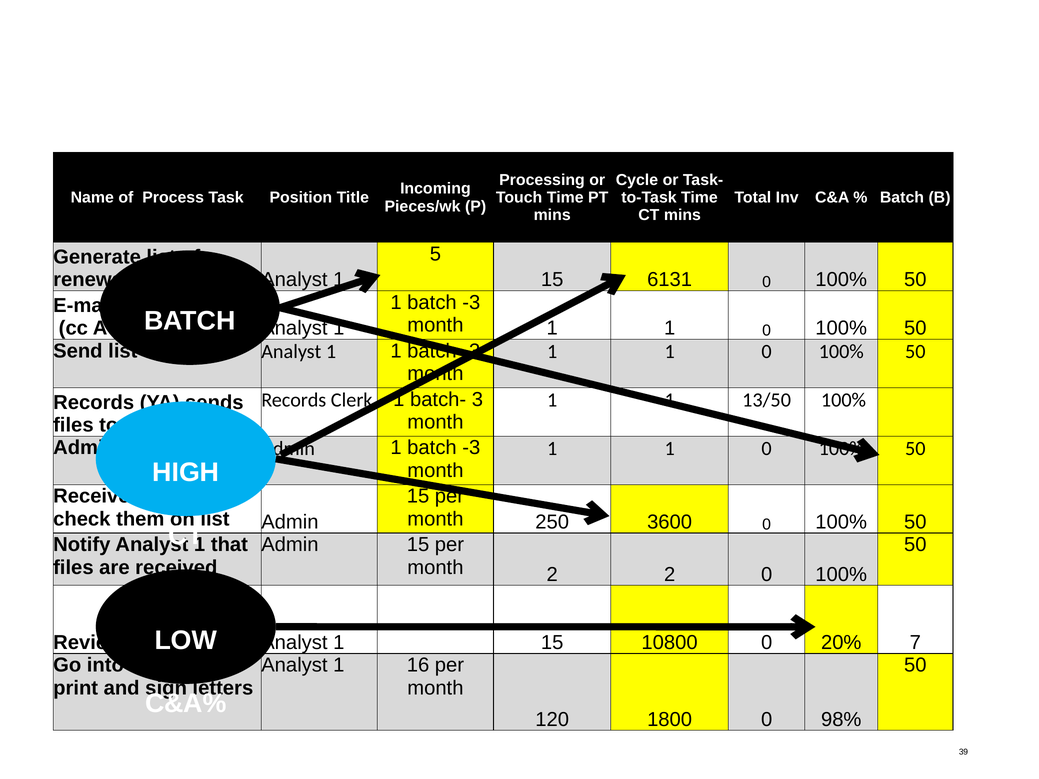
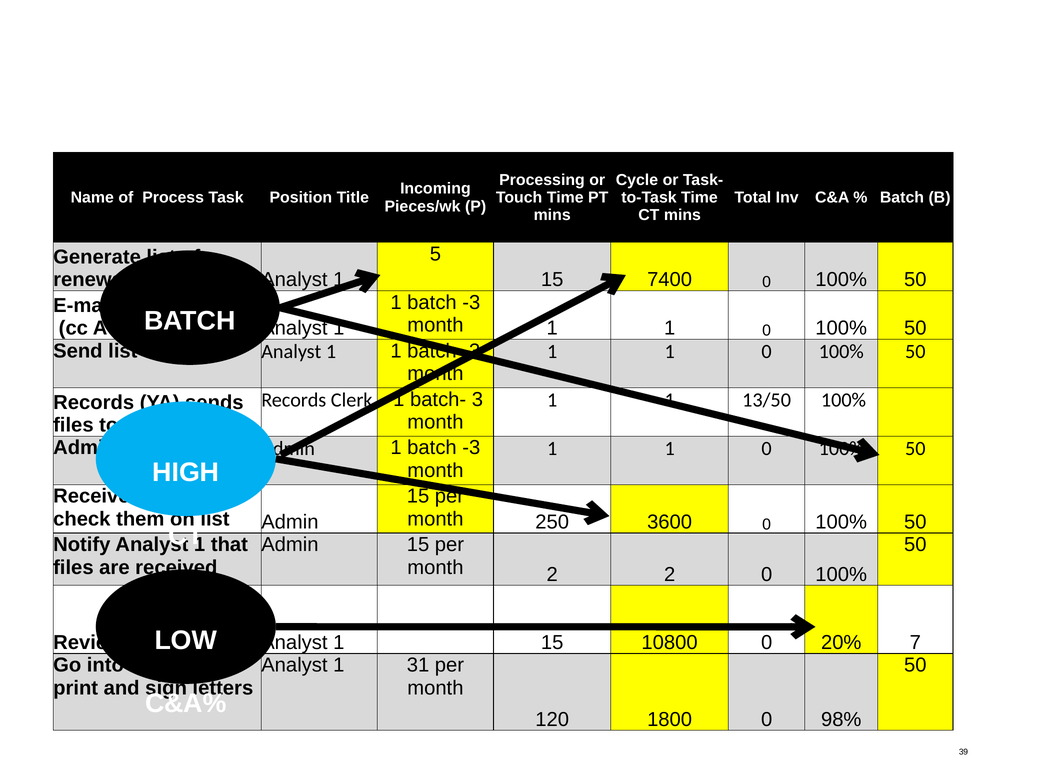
6131: 6131 -> 7400 (670, 280)
16: 16 -> 31 (418, 665)
